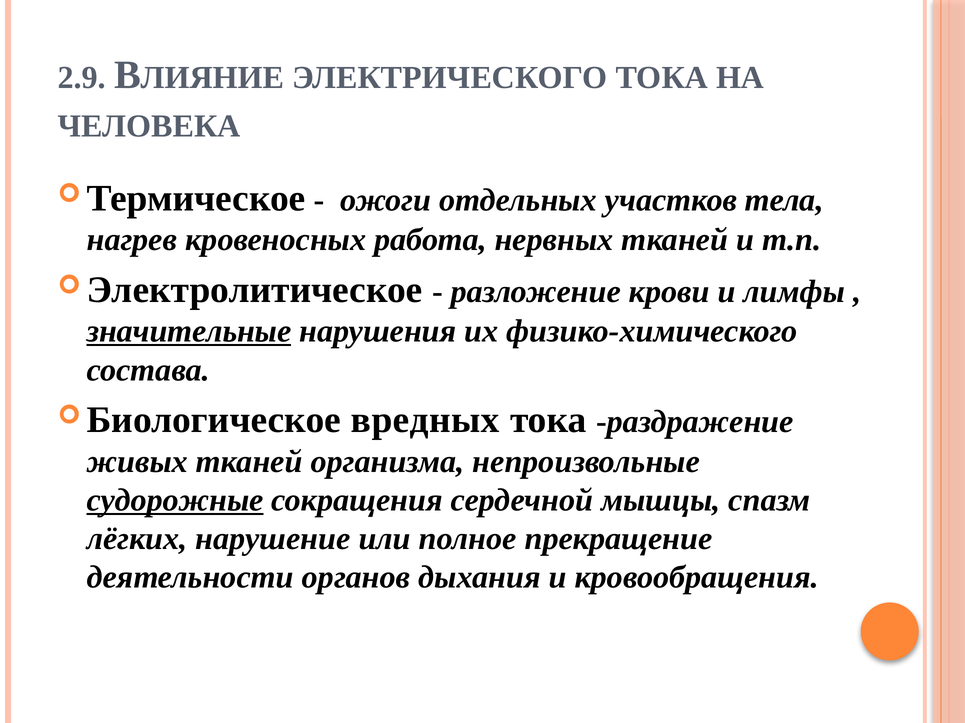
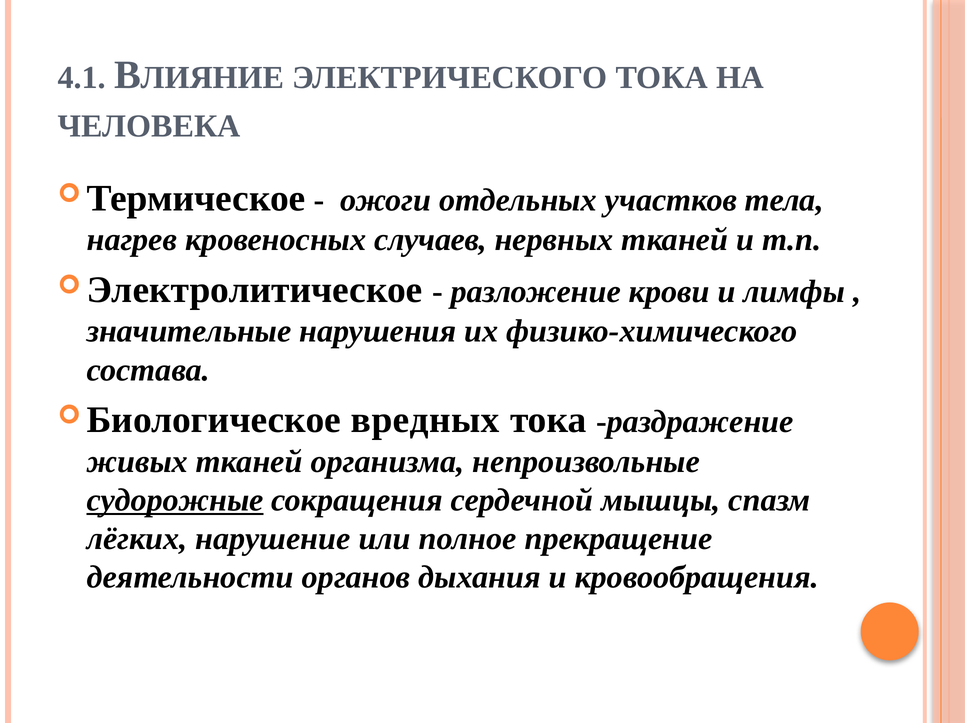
2.9: 2.9 -> 4.1 (82, 78)
работа: работа -> случаев (431, 240)
значительные underline: present -> none (189, 332)
